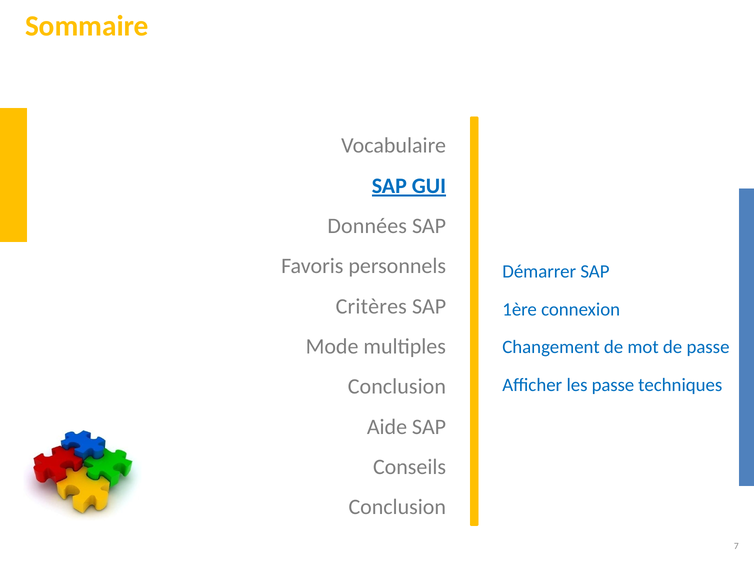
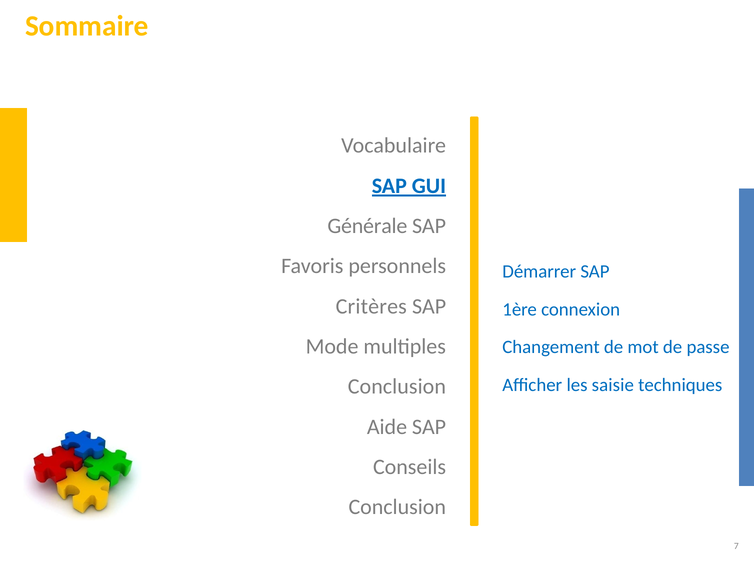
Données: Données -> Générale (367, 226)
les passe: passe -> saisie (613, 385)
